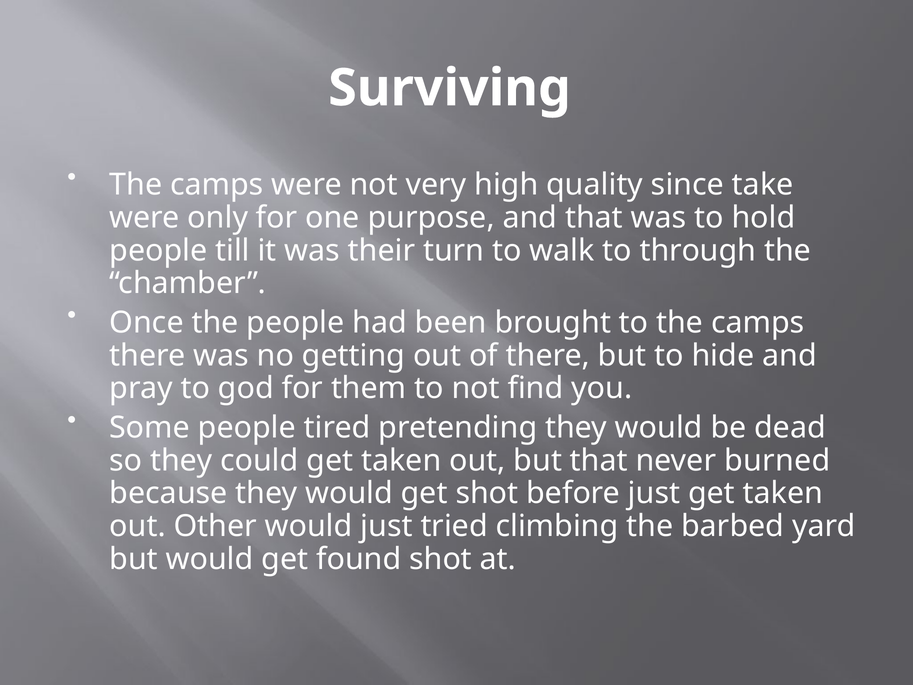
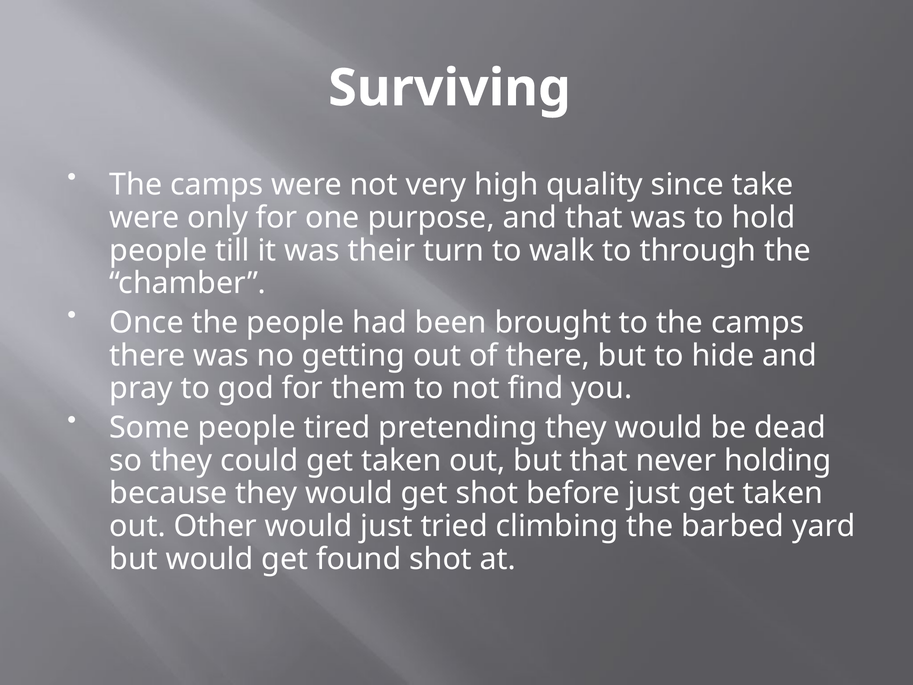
burned: burned -> holding (778, 460)
